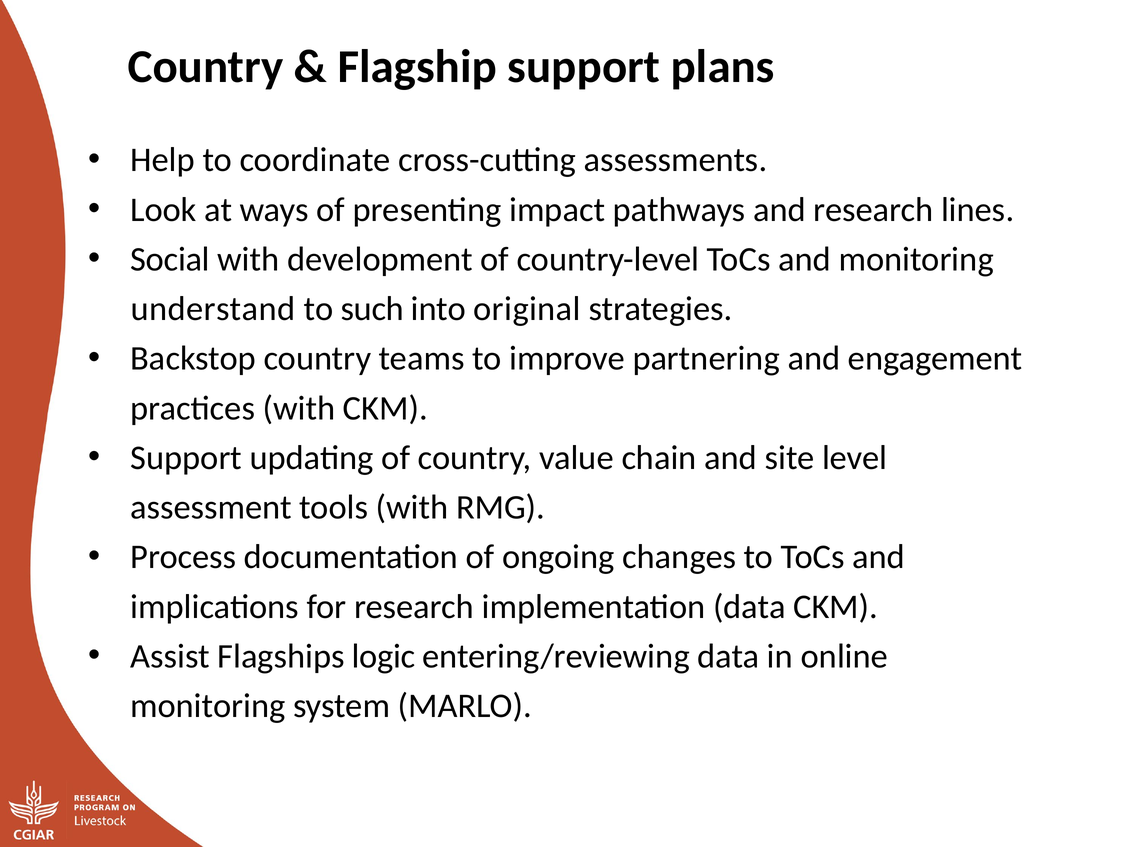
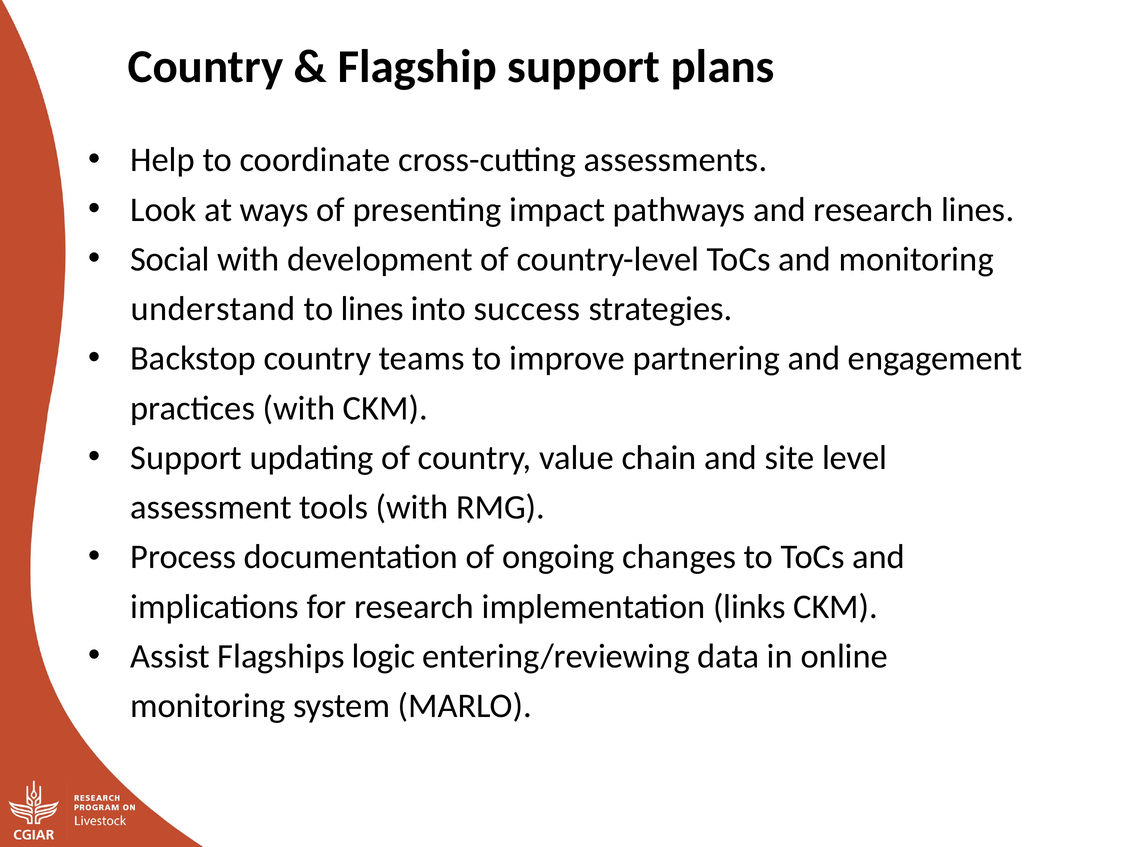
to such: such -> lines (372, 309)
original: original -> success (527, 309)
implementation data: data -> links (749, 606)
